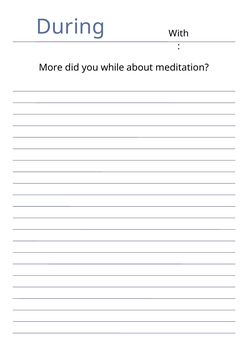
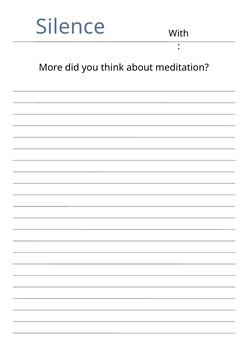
During: During -> Silence (71, 27)
while: while -> think (112, 67)
